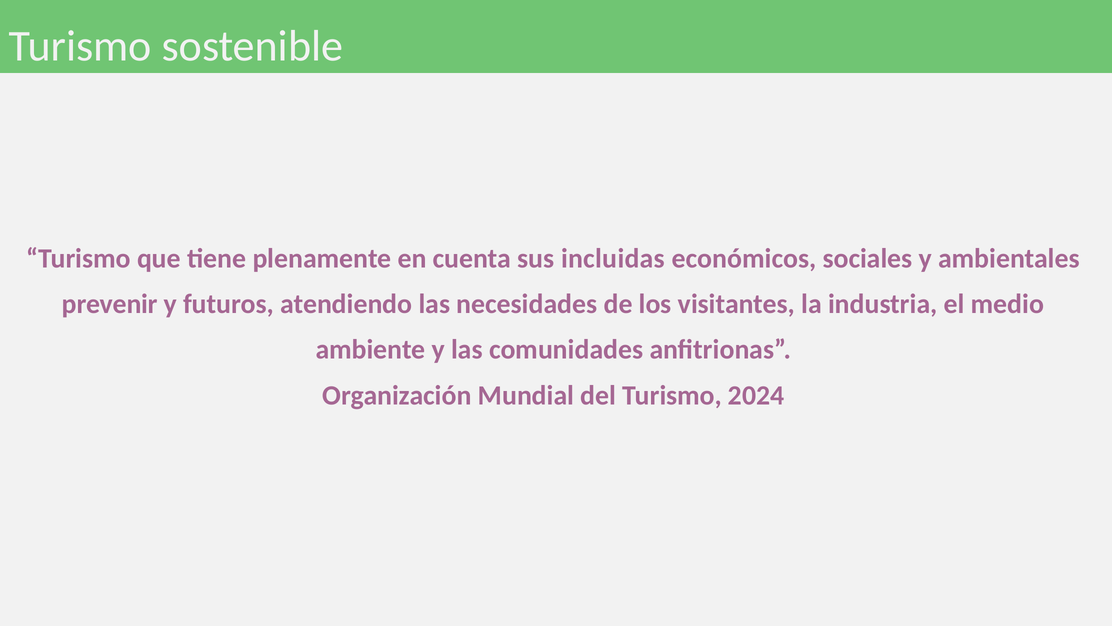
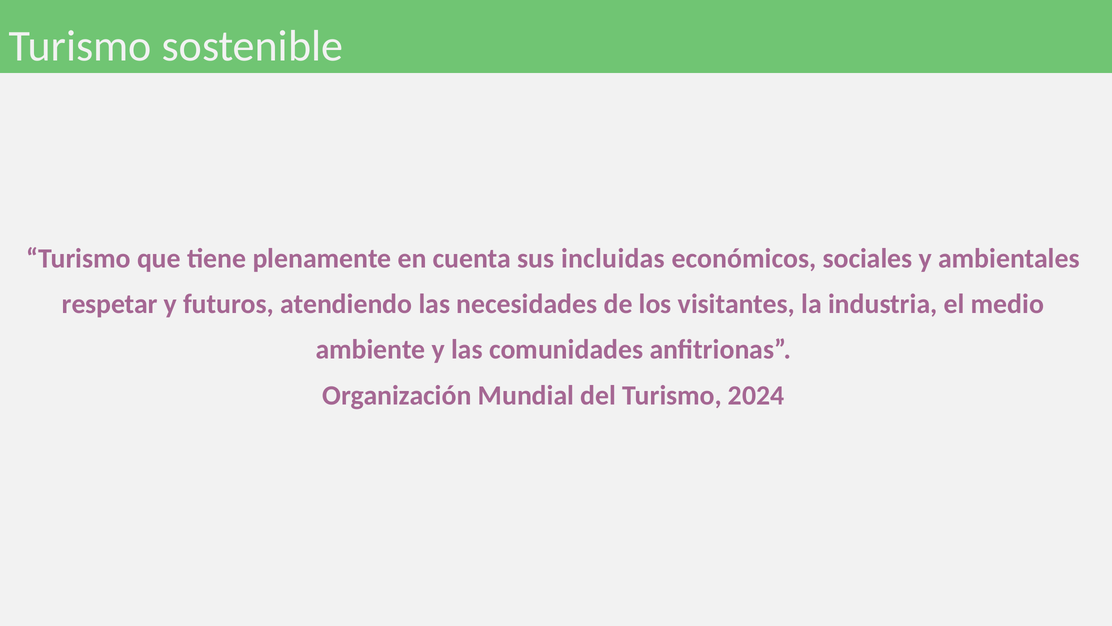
prevenir: prevenir -> respetar (110, 304)
